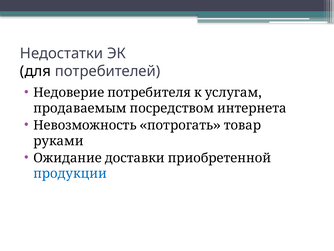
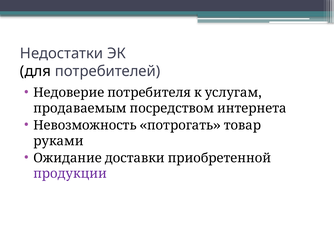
продукции colour: blue -> purple (70, 173)
